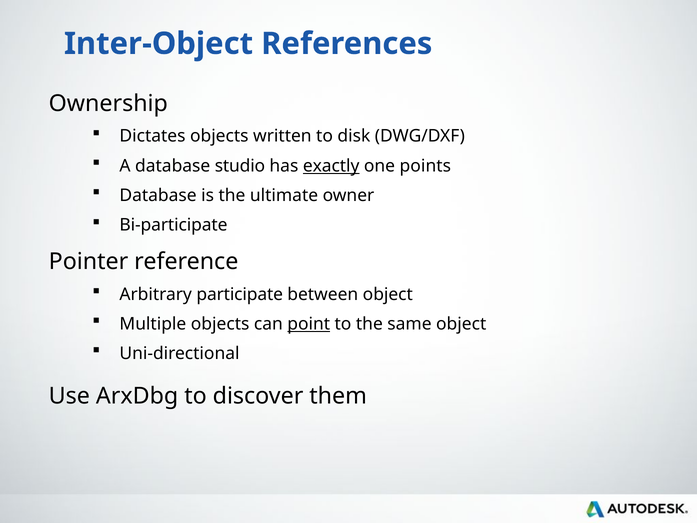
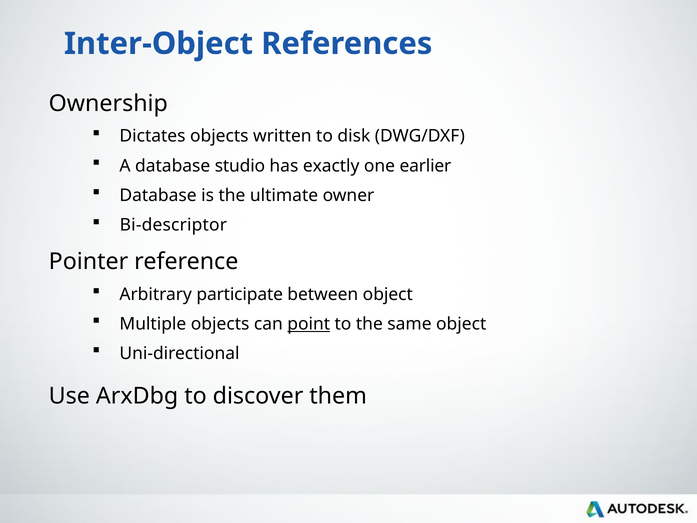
exactly underline: present -> none (331, 166)
points: points -> earlier (425, 166)
Bi-participate: Bi-participate -> Bi-descriptor (173, 225)
